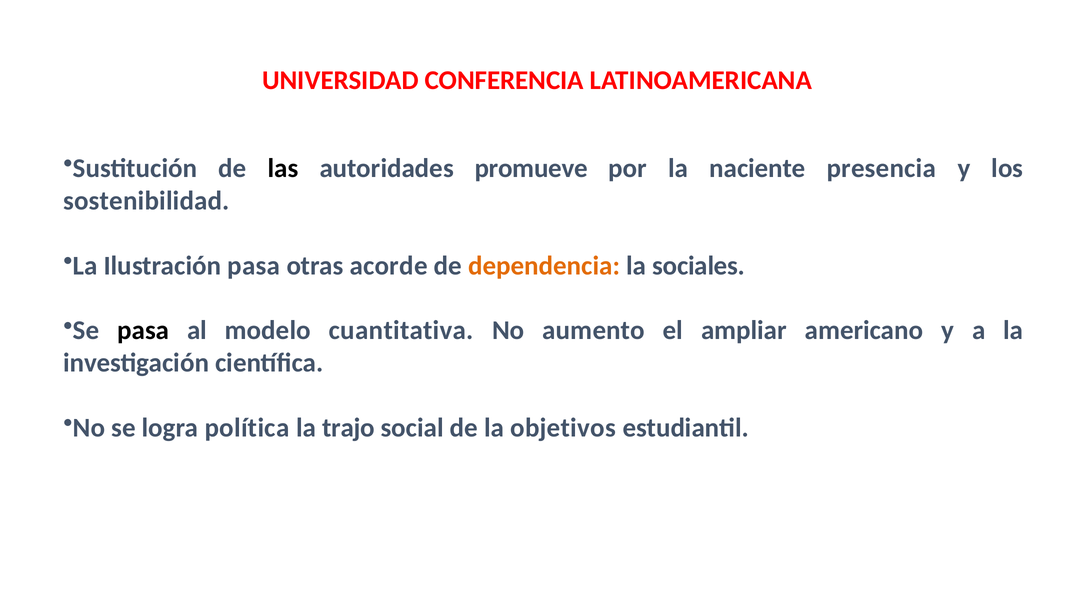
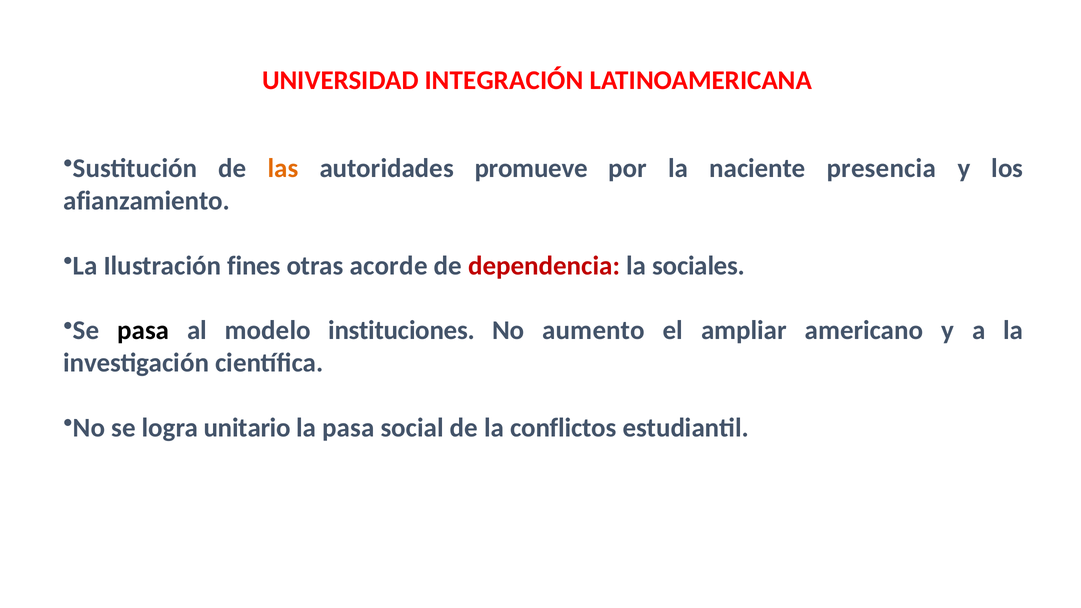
CONFERENCIA: CONFERENCIA -> INTEGRACIÓN (504, 80)
las colour: black -> orange (283, 168)
sostenibilidad: sostenibilidad -> afianzamiento (147, 201)
Ilustración pasa: pasa -> fines (254, 266)
dependencia colour: orange -> red (544, 266)
cuantitativa: cuantitativa -> instituciones (402, 331)
política: política -> unitario (247, 428)
la trajo: trajo -> pasa (348, 428)
objetivos: objetivos -> conflictos (563, 428)
